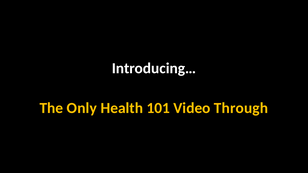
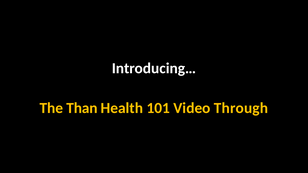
Only: Only -> Than (82, 108)
